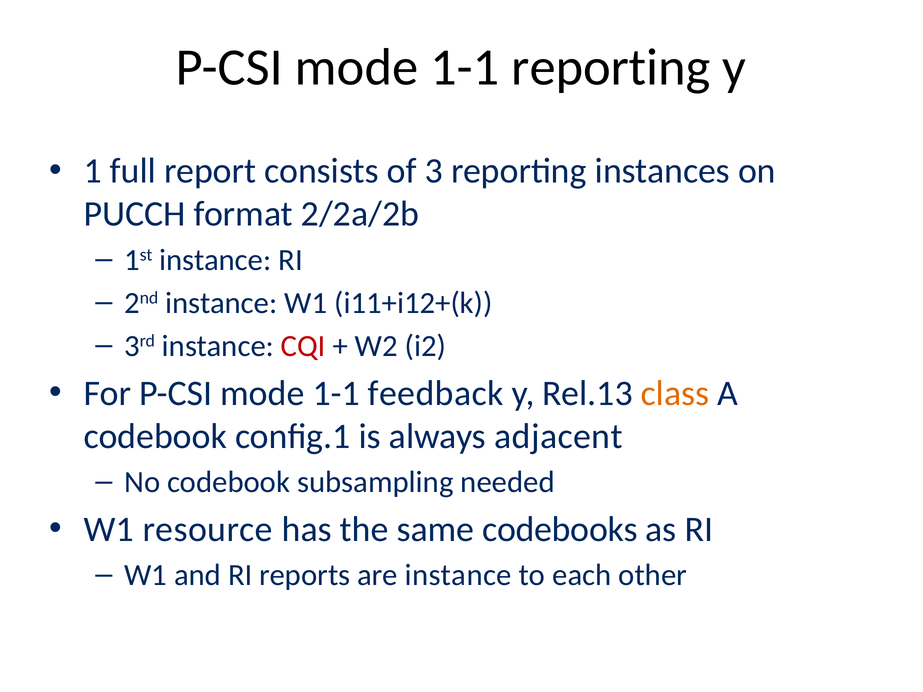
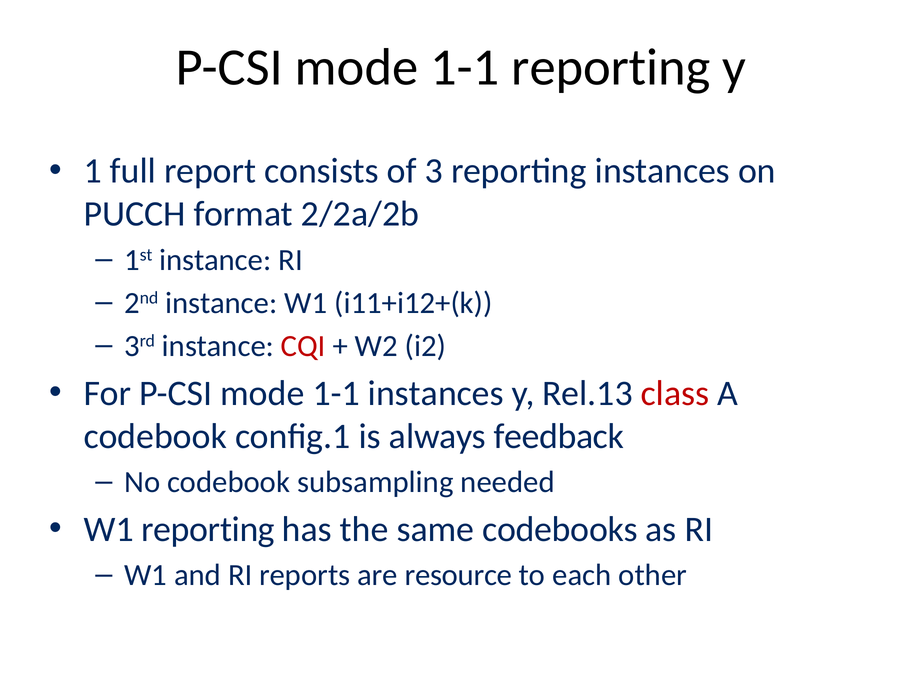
1-1 feedback: feedback -> instances (436, 394)
class colour: orange -> red (675, 394)
adjacent: adjacent -> feedback (559, 437)
W1 resource: resource -> reporting (208, 530)
are instance: instance -> resource (458, 576)
